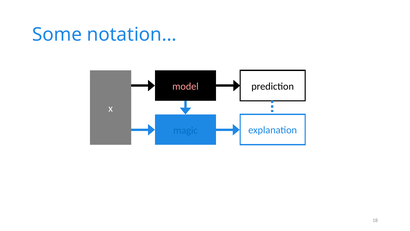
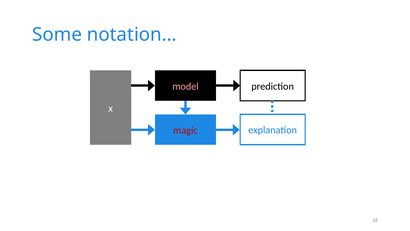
magic colour: blue -> red (185, 130)
